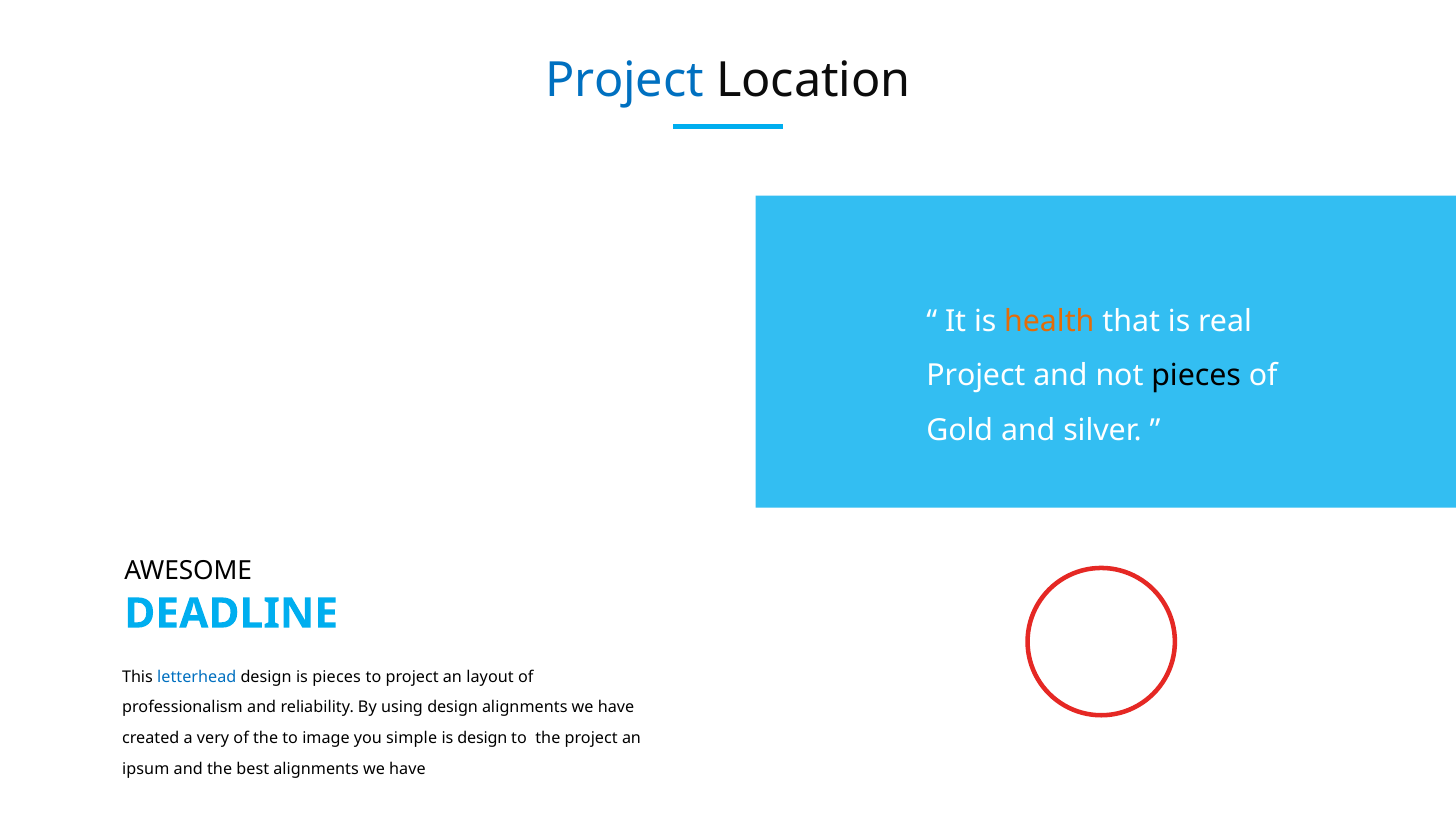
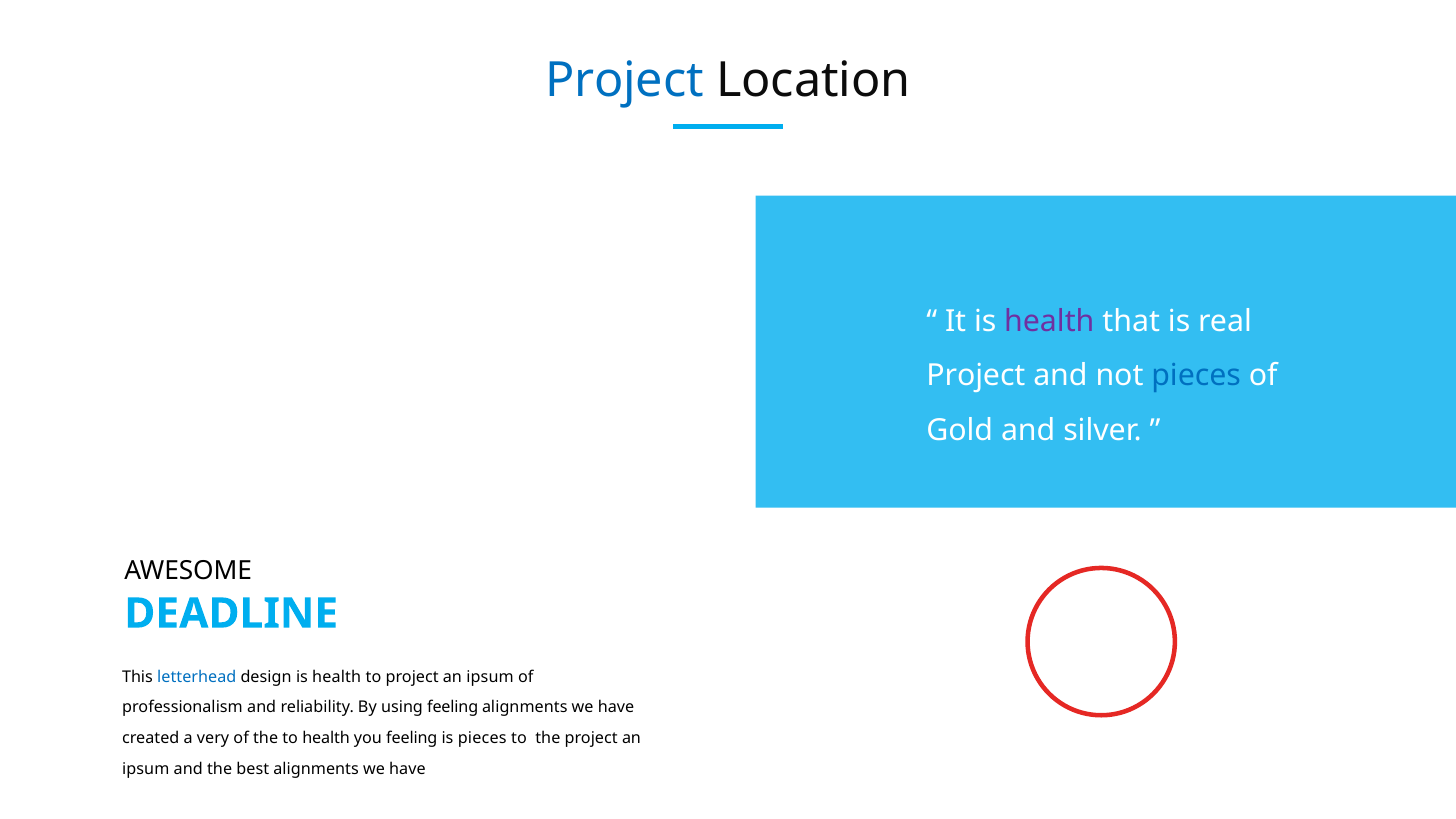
health colour: orange -> purple (1049, 321)
pieces colour: black -> blue (1196, 376)
design is pieces: pieces -> health (337, 677)
to project an layout: layout -> ipsum (490, 677)
using design: design -> feeling (453, 708)
to image: image -> health (326, 739)
you simple: simple -> feeling (412, 739)
is design: design -> pieces (482, 739)
